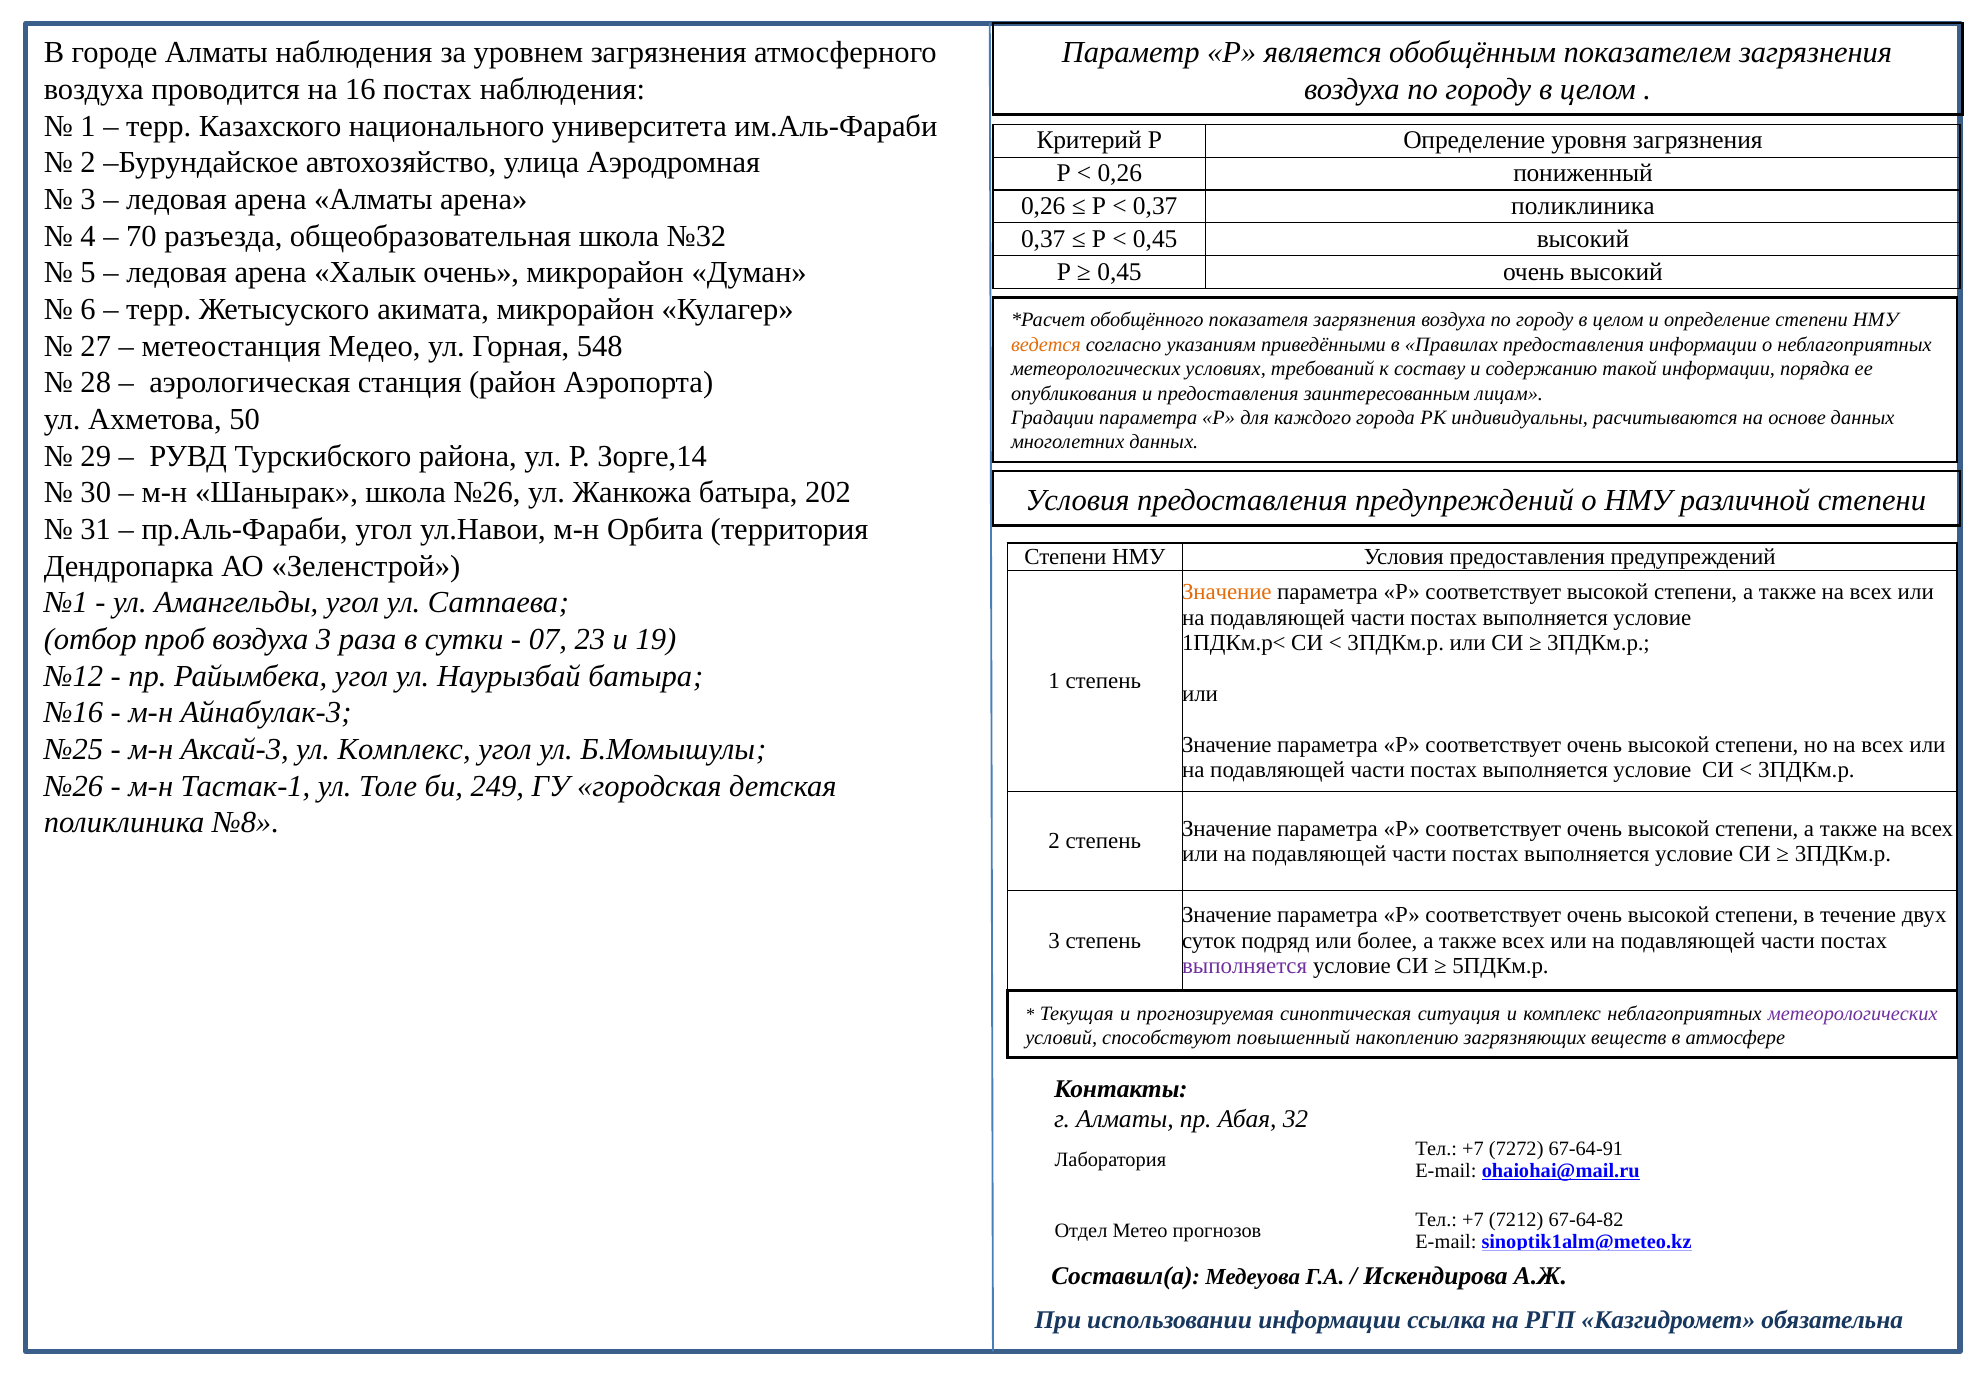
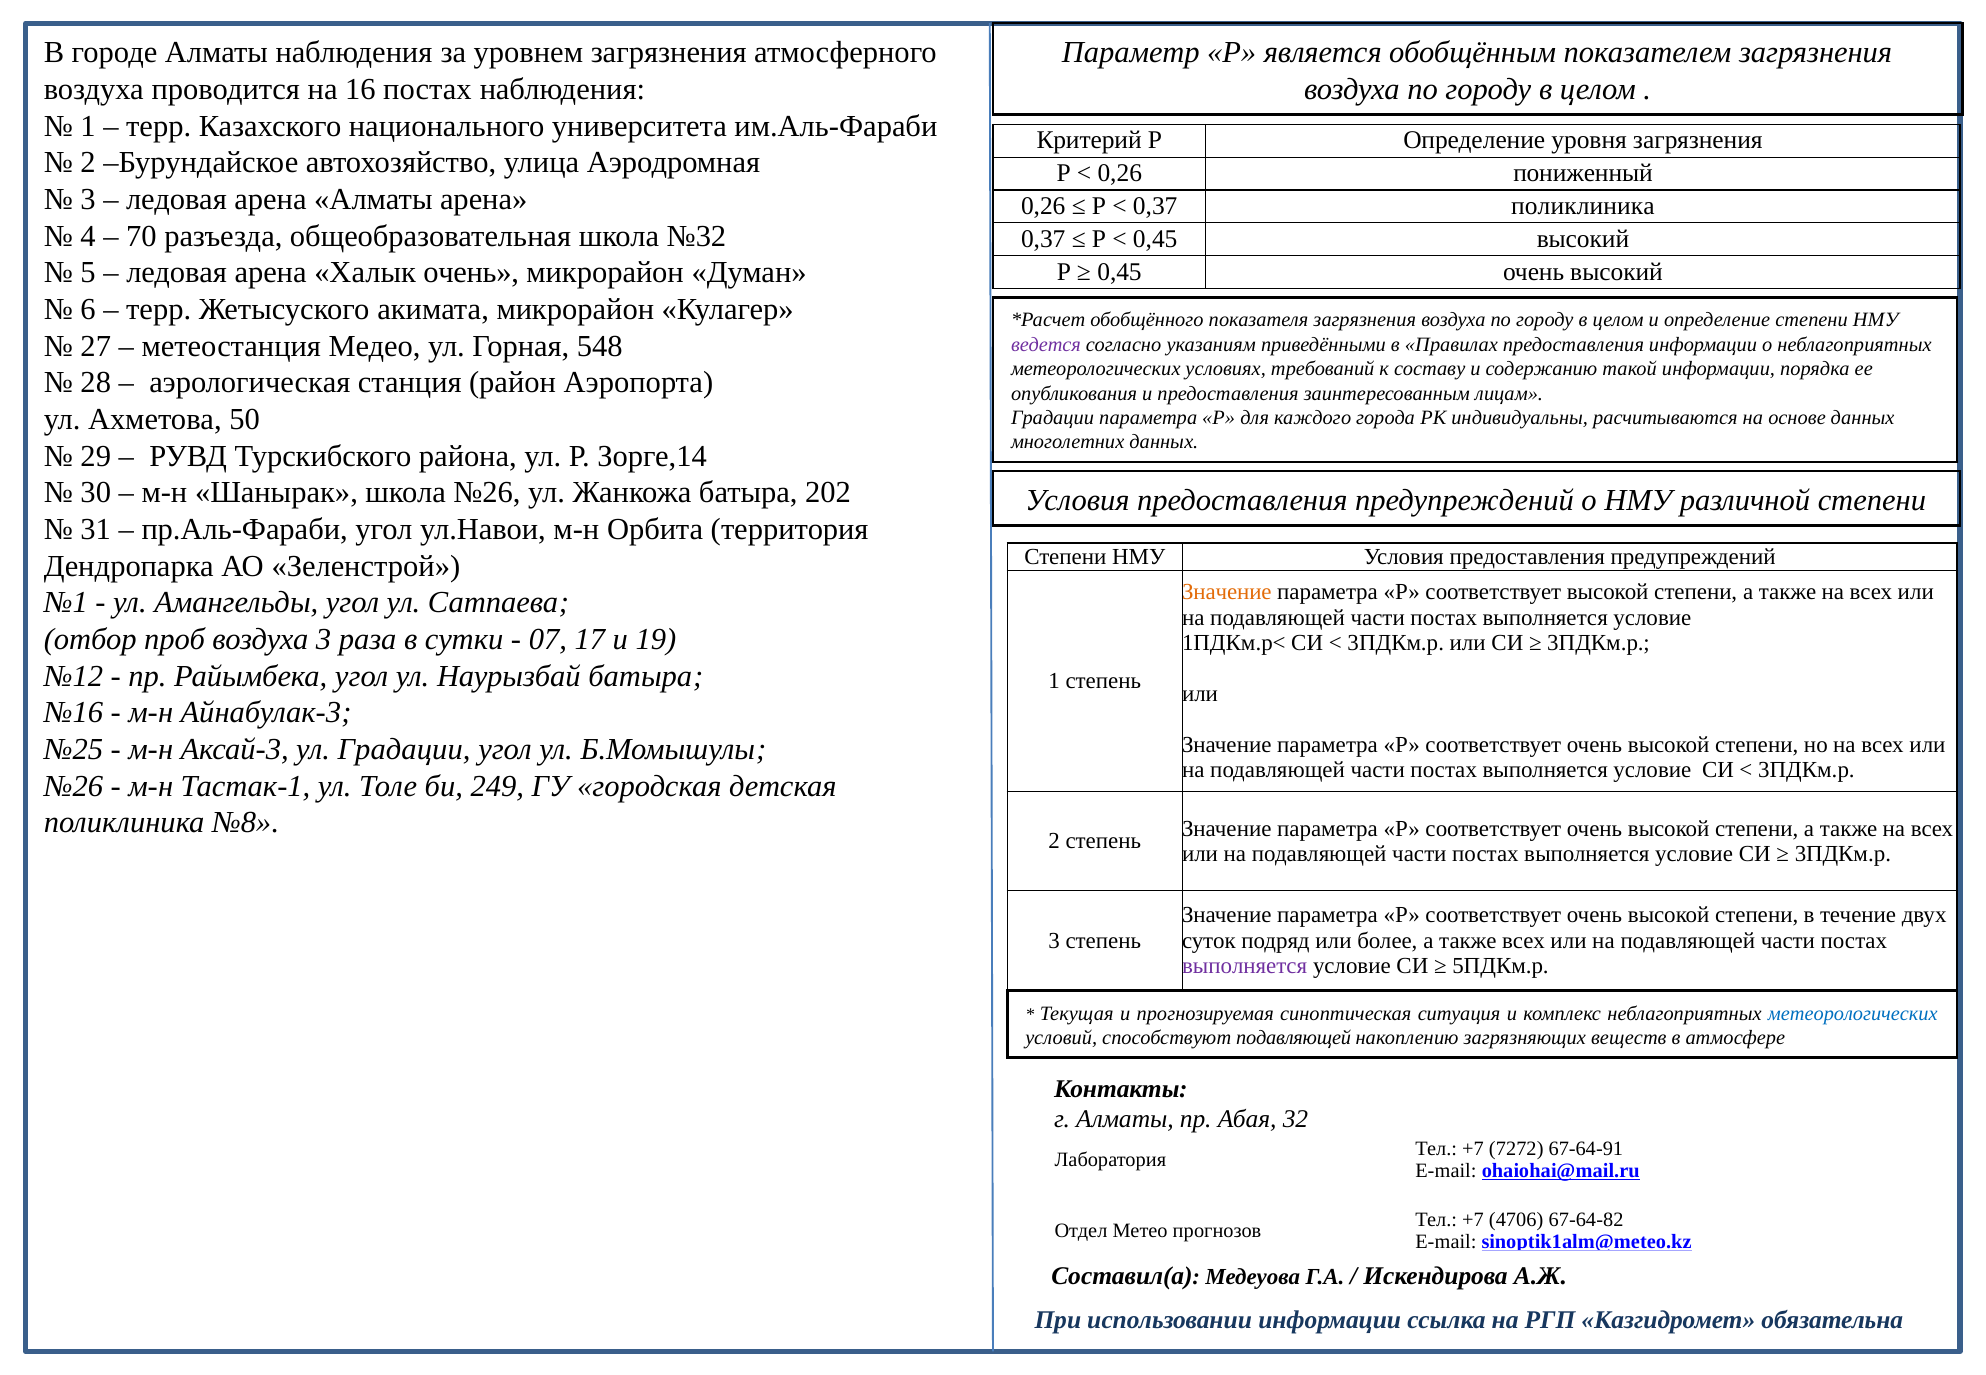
ведется colour: orange -> purple (1046, 345)
23: 23 -> 17 (590, 639)
ул Комплекс: Комплекс -> Градации (404, 749)
метеорологических colour: purple -> blue (1853, 1013)
способствуют повышенный: повышенный -> подавляющей (1294, 1038)
7212: 7212 -> 4706 (1516, 1219)
